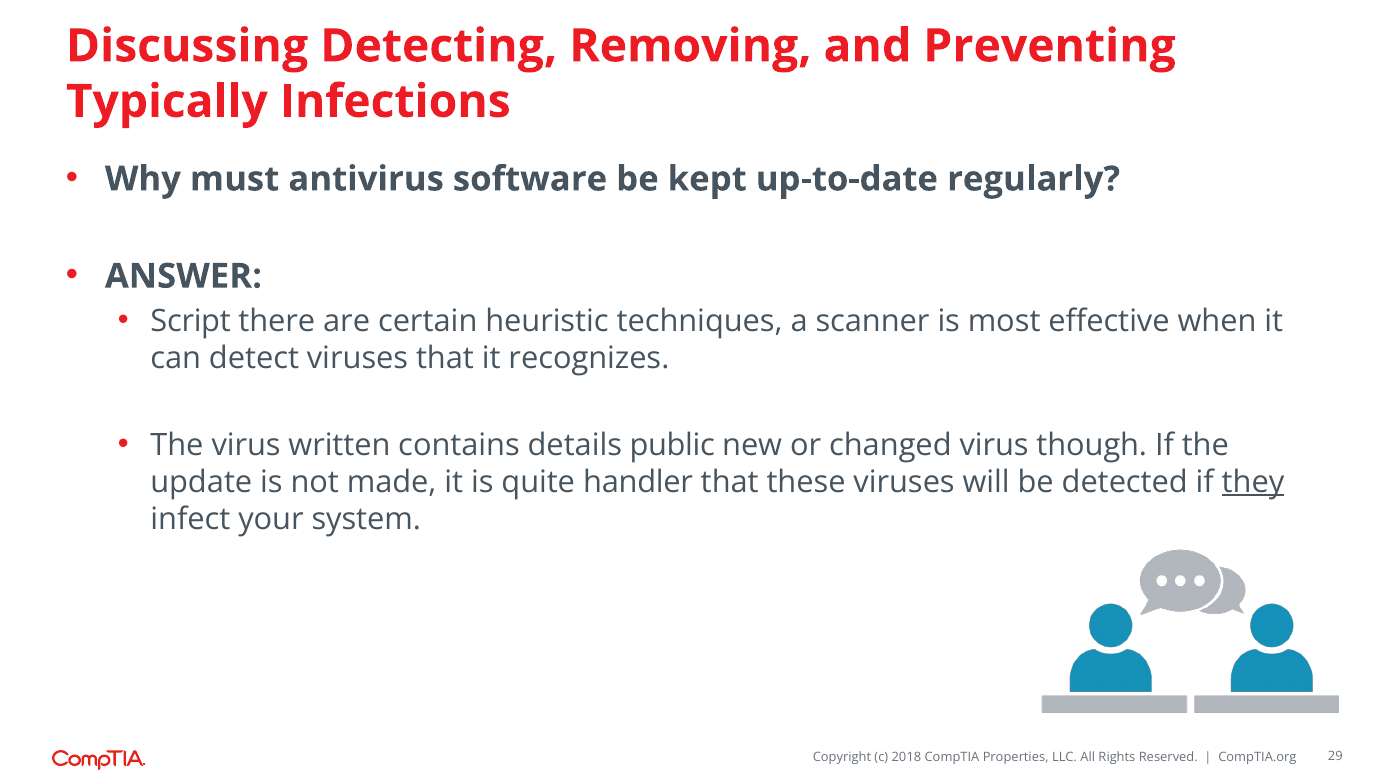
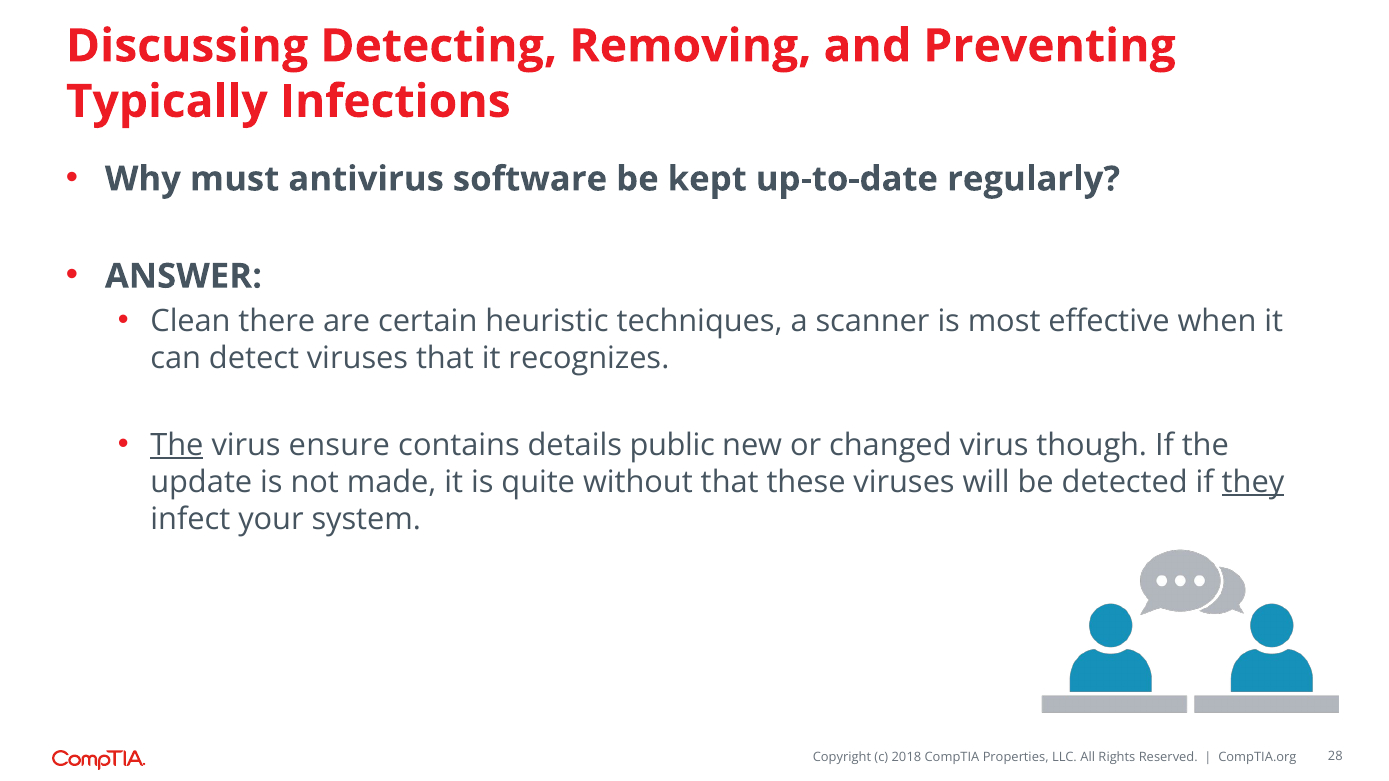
Script: Script -> Clean (191, 322)
The underline: none -> present (177, 445)
written: written -> ensure (339, 445)
handler: handler -> without (638, 482)
29: 29 -> 28 (1335, 757)
